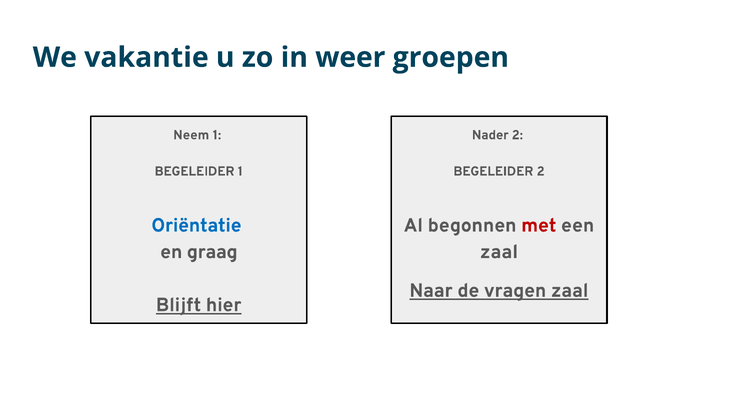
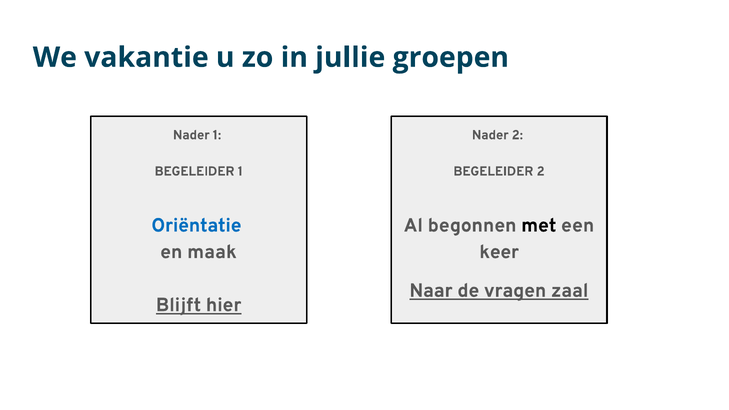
weer: weer -> jullie (350, 57)
Neem: Neem -> Nader (191, 135)
met colour: red -> black (539, 225)
graag: graag -> maak (212, 252)
zaal: zaal -> keer (499, 252)
